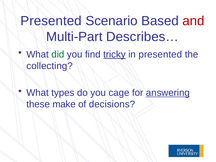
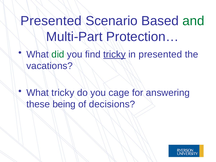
and colour: red -> green (193, 21)
Describes…: Describes… -> Protection… (142, 37)
collecting: collecting -> vacations (50, 66)
What types: types -> tricky (63, 93)
answering underline: present -> none (168, 93)
make: make -> being (64, 104)
